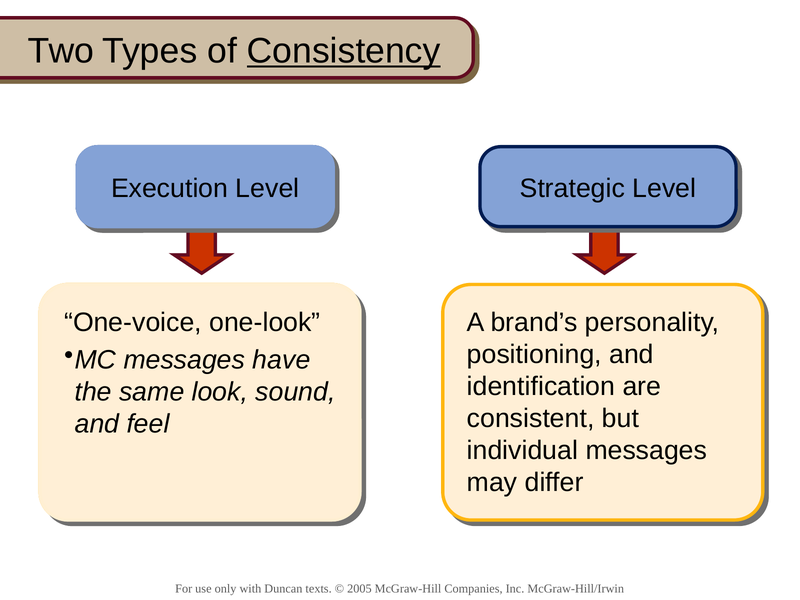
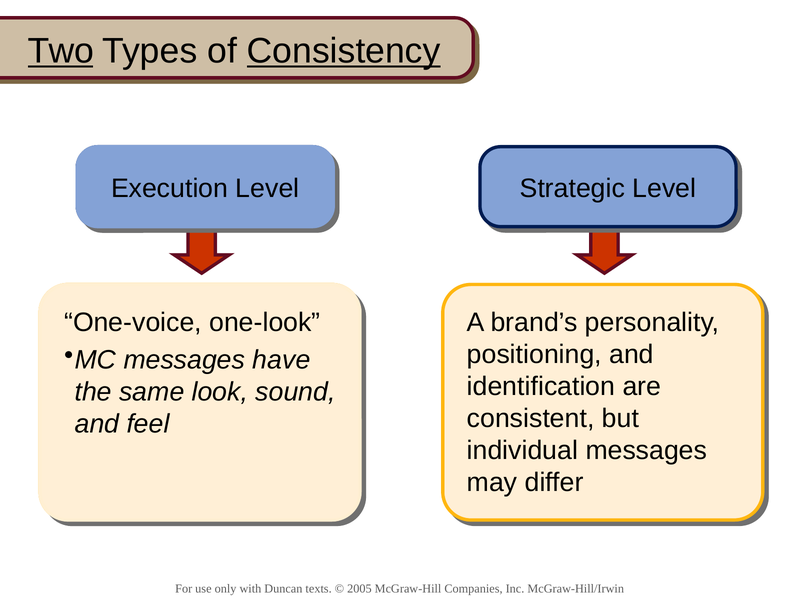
Two underline: none -> present (61, 51)
